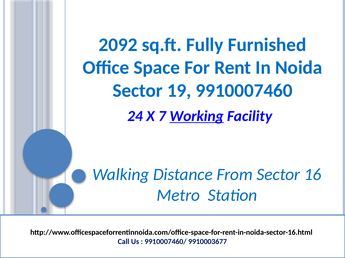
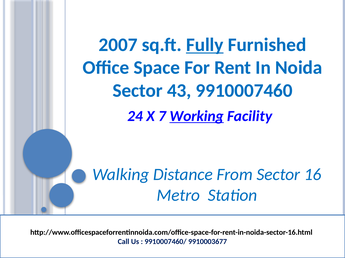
2092: 2092 -> 2007 (118, 45)
Fully underline: none -> present (205, 45)
19: 19 -> 43 (179, 91)
